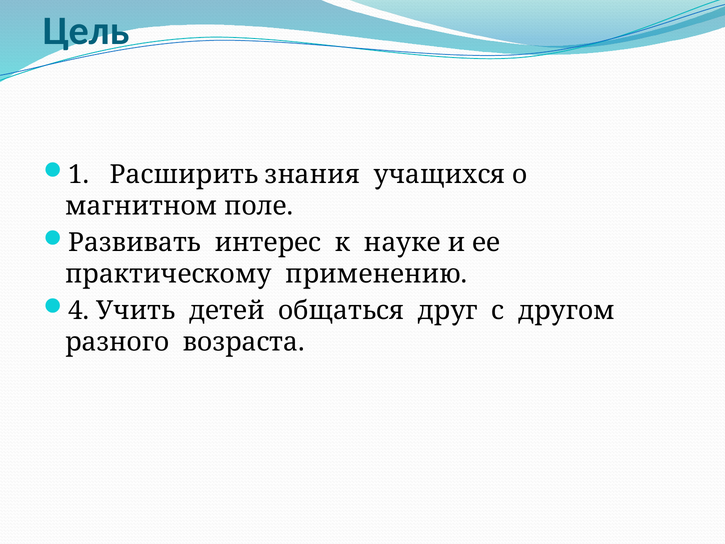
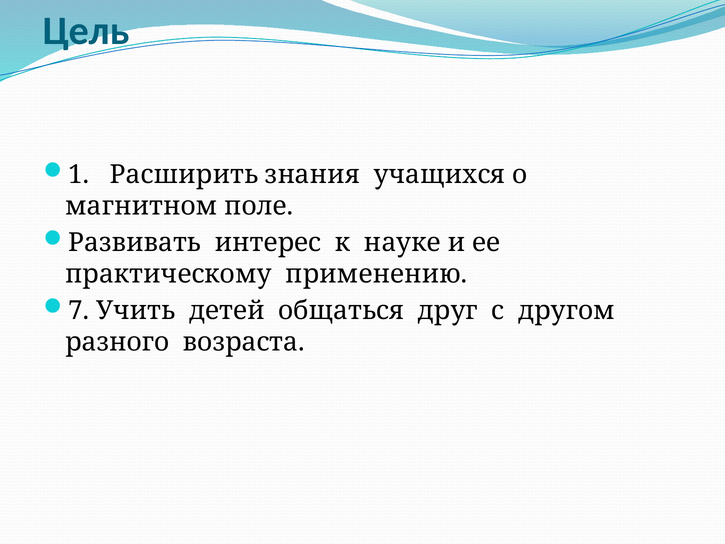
4: 4 -> 7 (79, 311)
